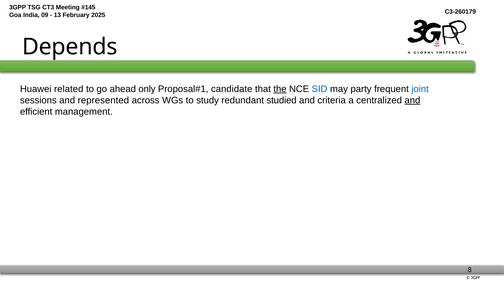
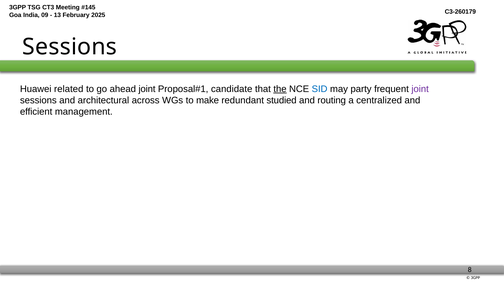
Depends: Depends -> Sessions (70, 47)
ahead only: only -> joint (147, 89)
joint colour: blue -> purple (420, 89)
represented: represented -> architectural (103, 100)
study: study -> make (208, 100)
criteria: criteria -> routing (332, 100)
and underline: present -> none (412, 100)
